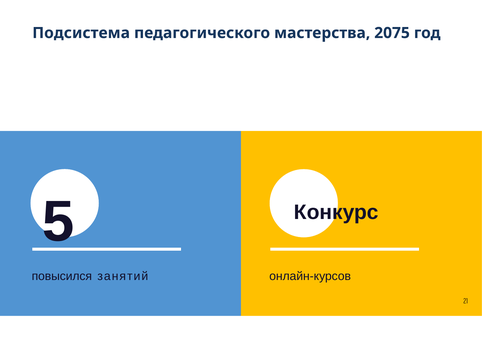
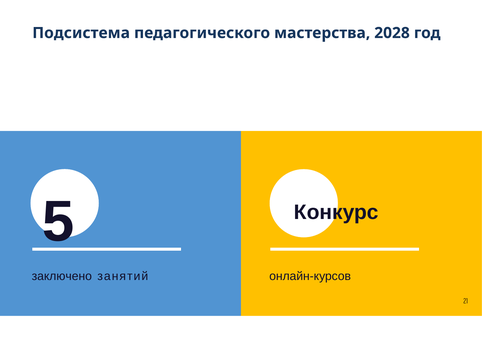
2075: 2075 -> 2028 (392, 33)
повысился: повысился -> заключено (62, 277)
